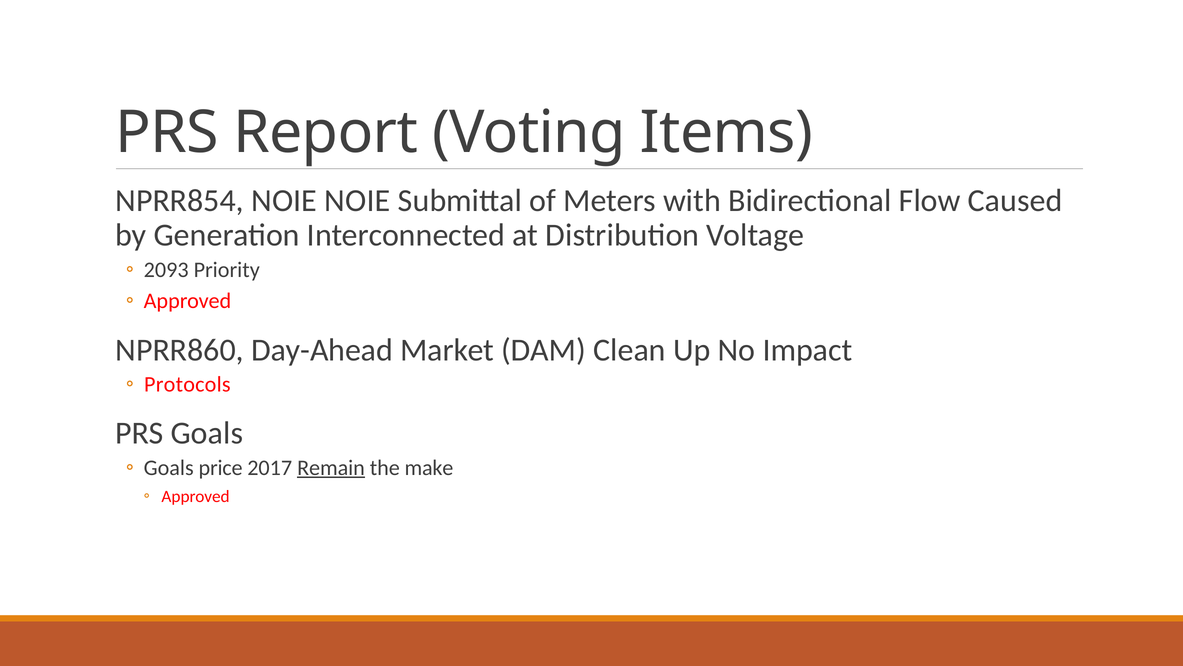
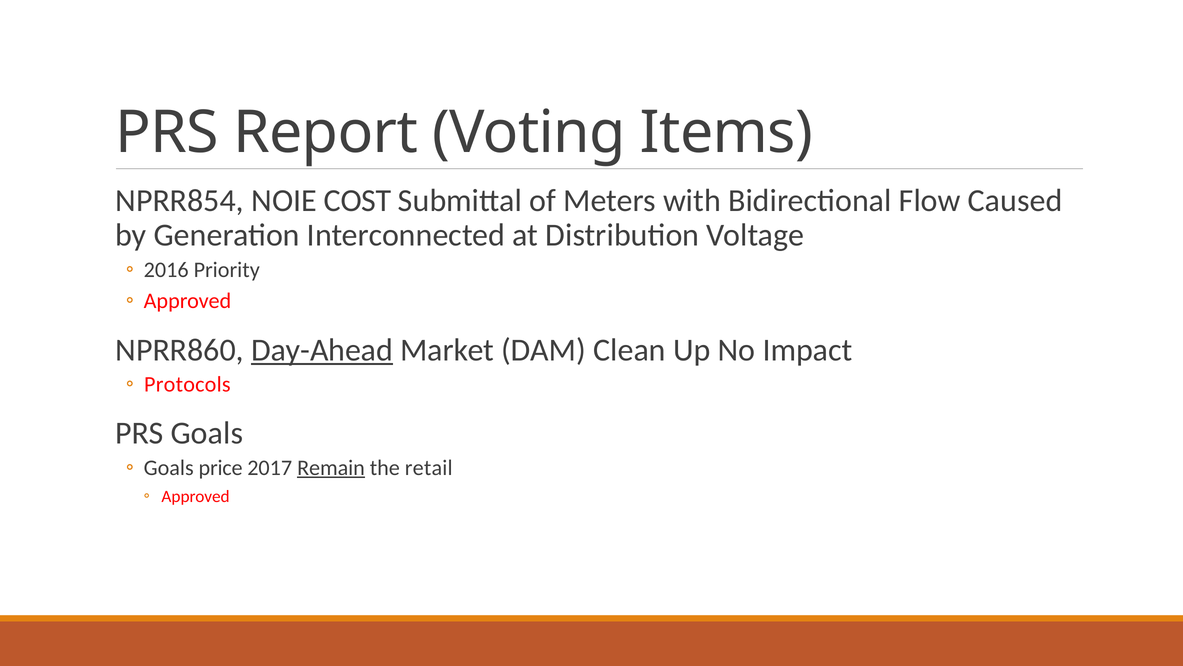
NOIE NOIE: NOIE -> COST (358, 201)
2093: 2093 -> 2016 (166, 270)
Day-Ahead underline: none -> present (322, 350)
make: make -> retail (429, 467)
